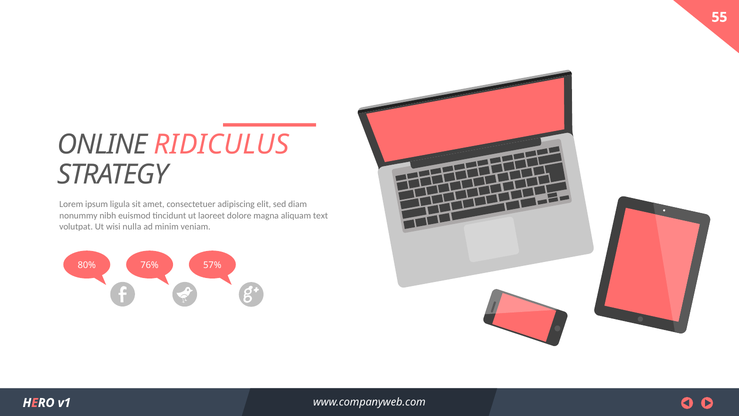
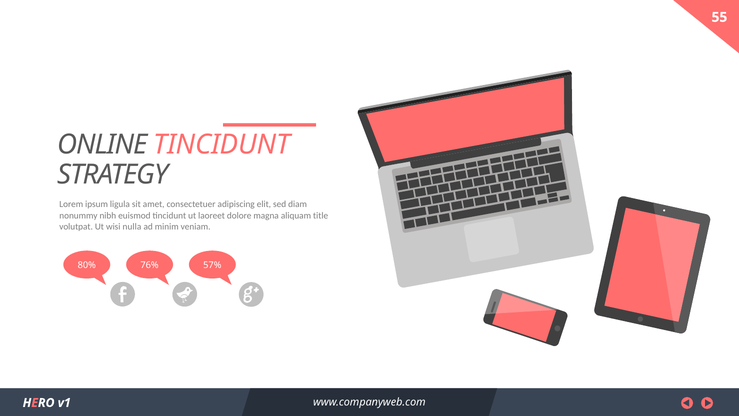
ONLINE RIDICULUS: RIDICULUS -> TINCIDUNT (222, 145)
text: text -> title (321, 215)
